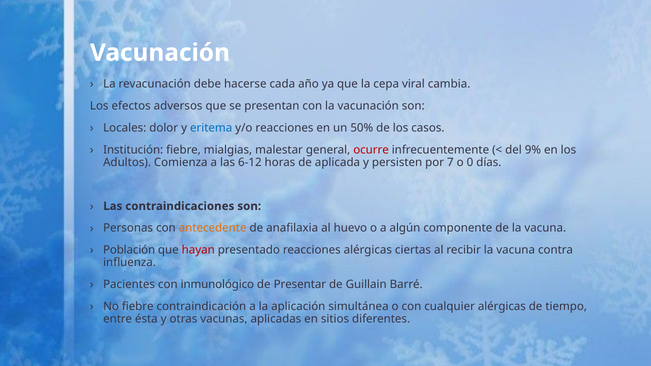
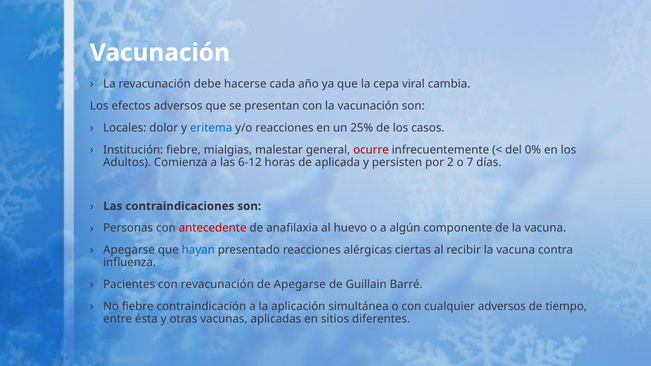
50%: 50% -> 25% (362, 128)
9%: 9% -> 0% (533, 150)
7: 7 -> 2 (450, 162)
0: 0 -> 7 (470, 162)
antecedente colour: orange -> red (213, 228)
Población: Población -> Apegarse (129, 250)
hayan colour: red -> blue (198, 250)
con inmunológico: inmunológico -> revacunación (217, 285)
de Presentar: Presentar -> Apegarse (300, 285)
cualquier alérgicas: alérgicas -> adversos (502, 307)
